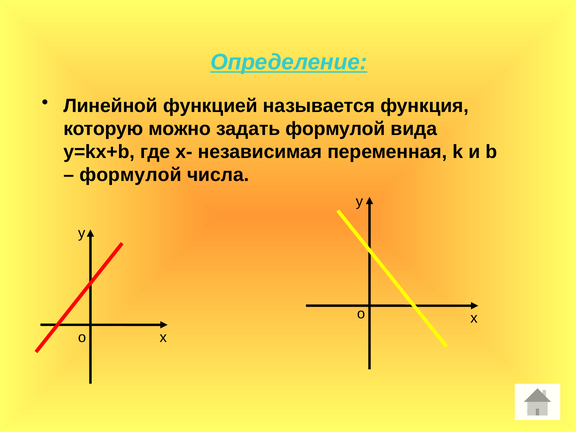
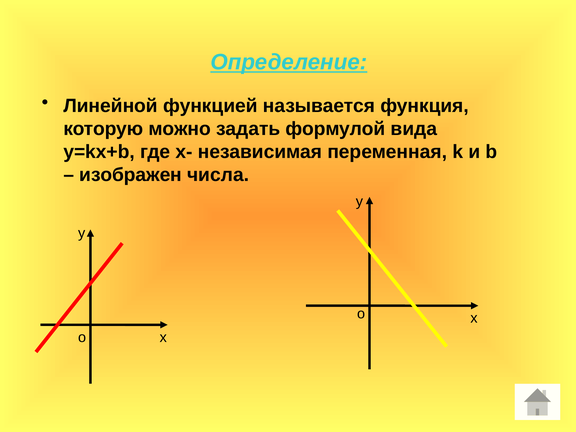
формулой: формулой -> изображен (131, 175)
